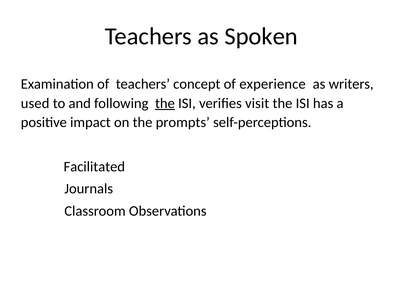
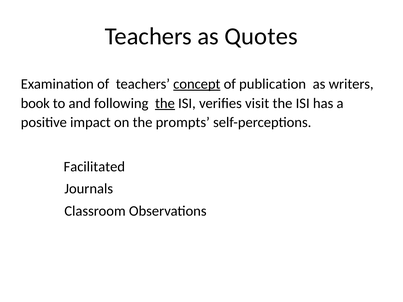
Spoken: Spoken -> Quotes (261, 36)
concept underline: none -> present (197, 84)
experience: experience -> publication (273, 84)
used: used -> book (35, 103)
